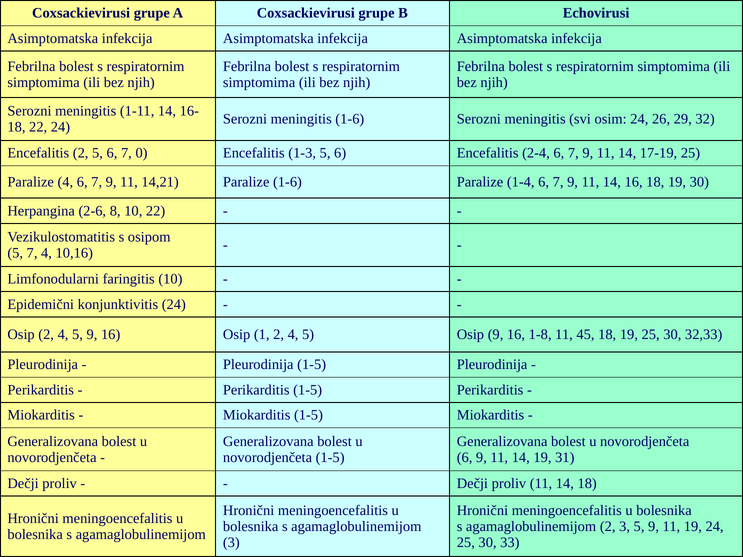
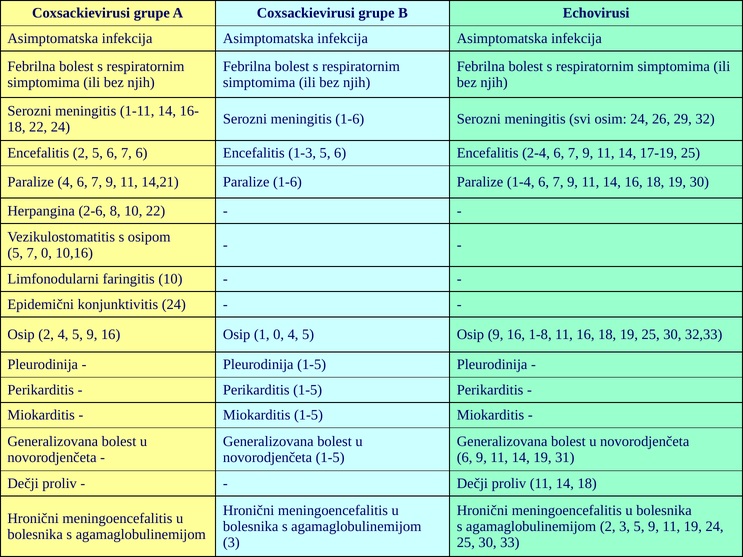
7 0: 0 -> 6 (142, 153)
7 4: 4 -> 0 (47, 253)
1 2: 2 -> 0 (279, 335)
11 45: 45 -> 16 (586, 335)
